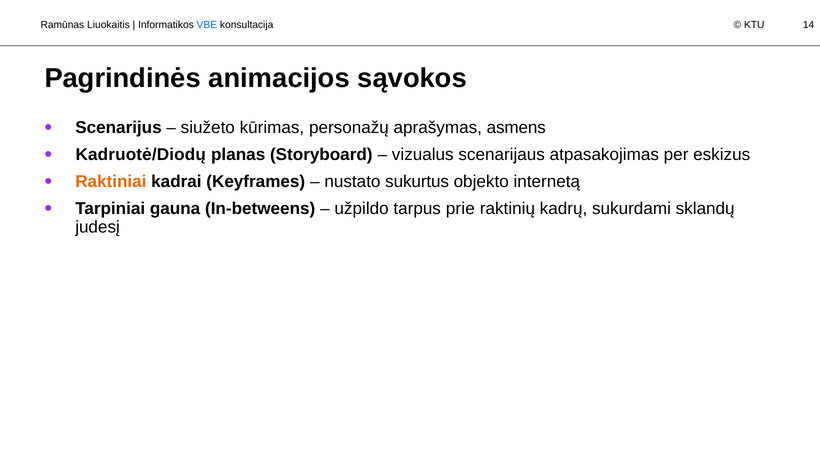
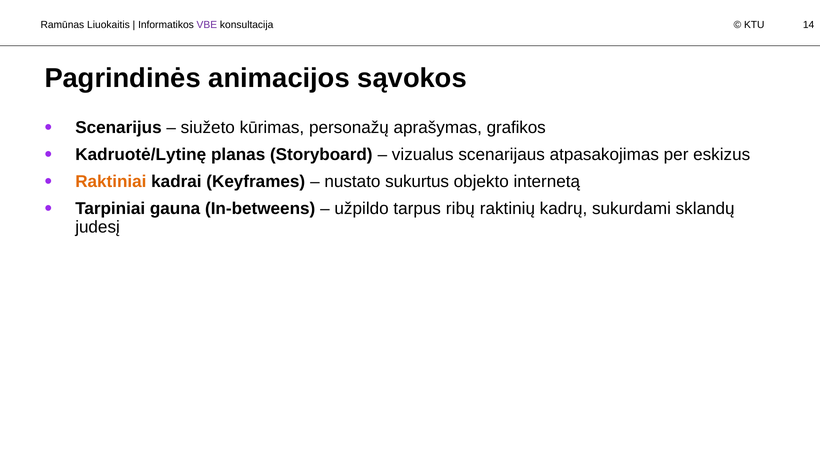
VBE colour: blue -> purple (207, 25)
asmens: asmens -> grafikos (516, 128)
Kadruotė/Diodų: Kadruotė/Diodų -> Kadruotė/Lytinę (141, 155)
prie: prie -> ribų (460, 209)
